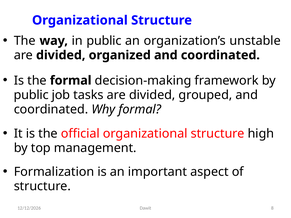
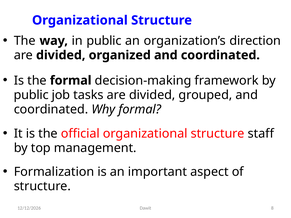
unstable: unstable -> direction (255, 41)
high: high -> staff (261, 134)
